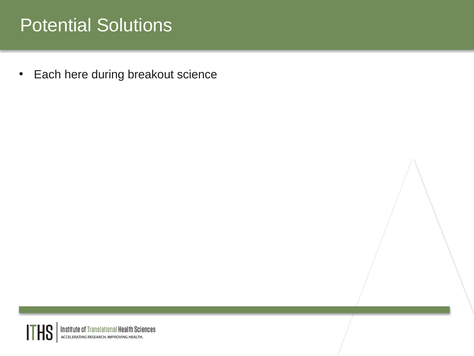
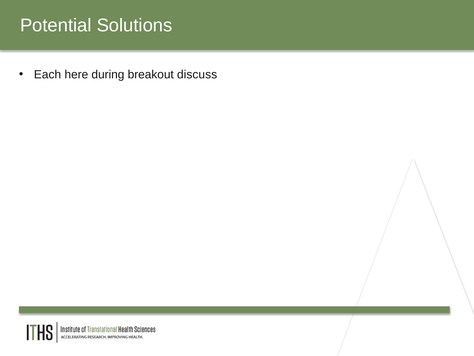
science: science -> discuss (197, 75)
